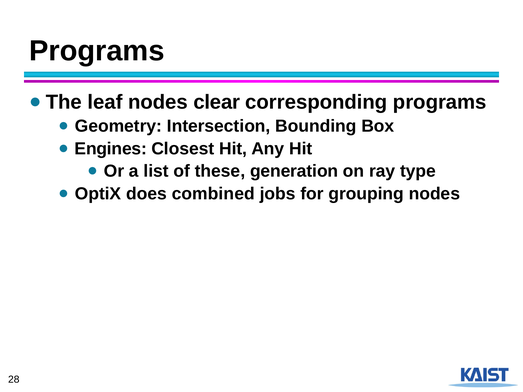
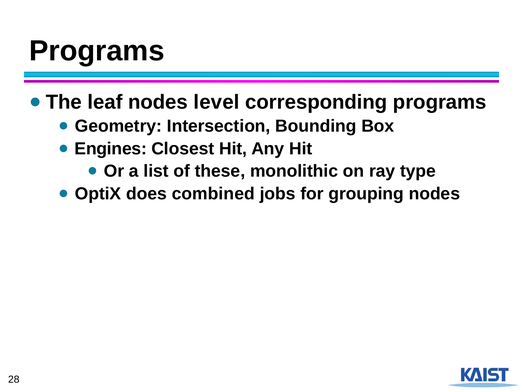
clear: clear -> level (217, 102)
generation: generation -> monolithic (294, 171)
